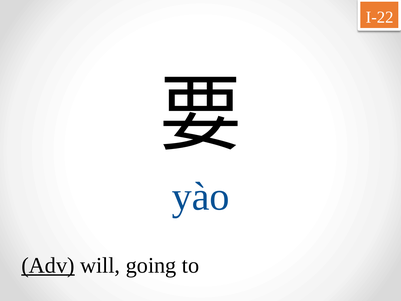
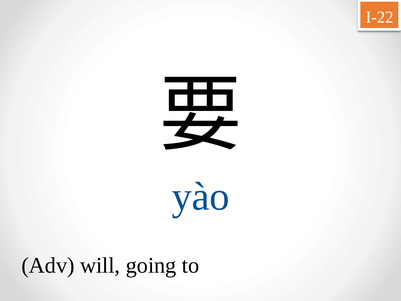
Adv underline: present -> none (48, 265)
